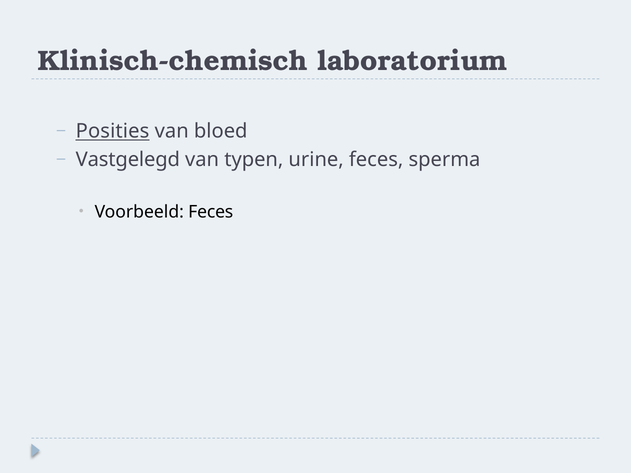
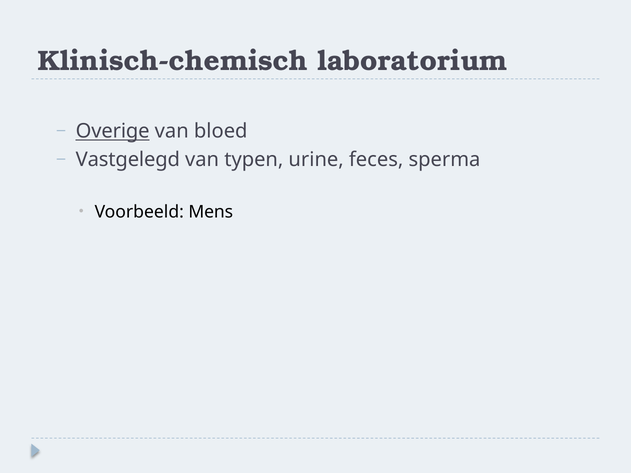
Posities: Posities -> Overige (113, 131)
Voorbeeld Feces: Feces -> Mens (211, 212)
